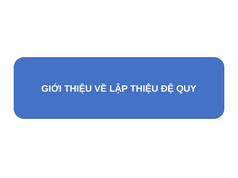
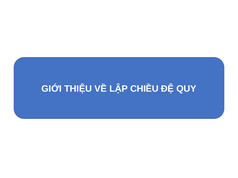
LẬP THIỆU: THIỆU -> CHIỀU (144, 89)
